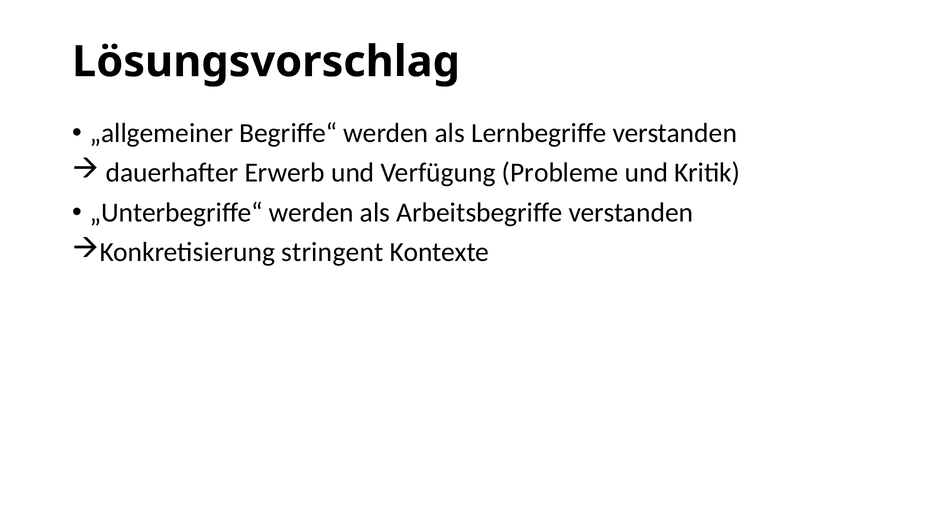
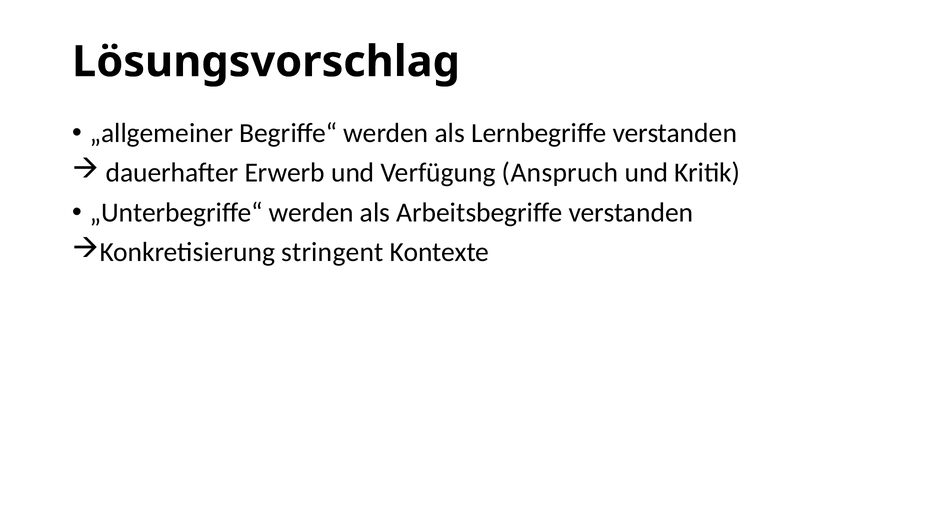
Probleme: Probleme -> Anspruch (560, 173)
